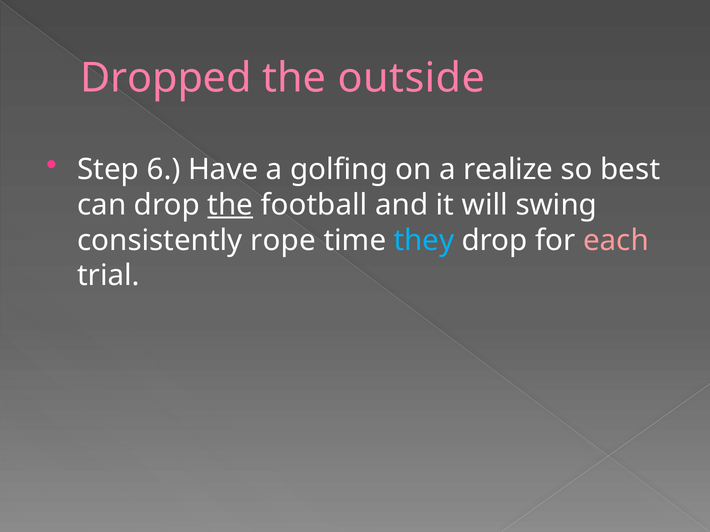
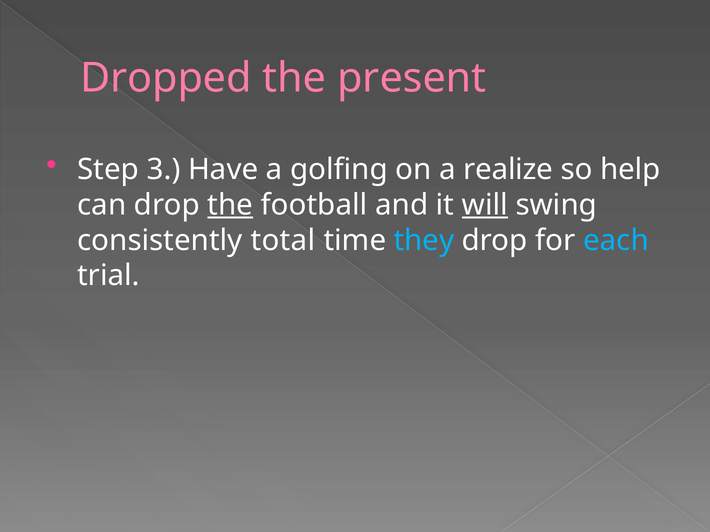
outside: outside -> present (412, 78)
6: 6 -> 3 (164, 170)
best: best -> help (630, 170)
will underline: none -> present (485, 205)
rope: rope -> total (283, 241)
each colour: pink -> light blue (616, 241)
